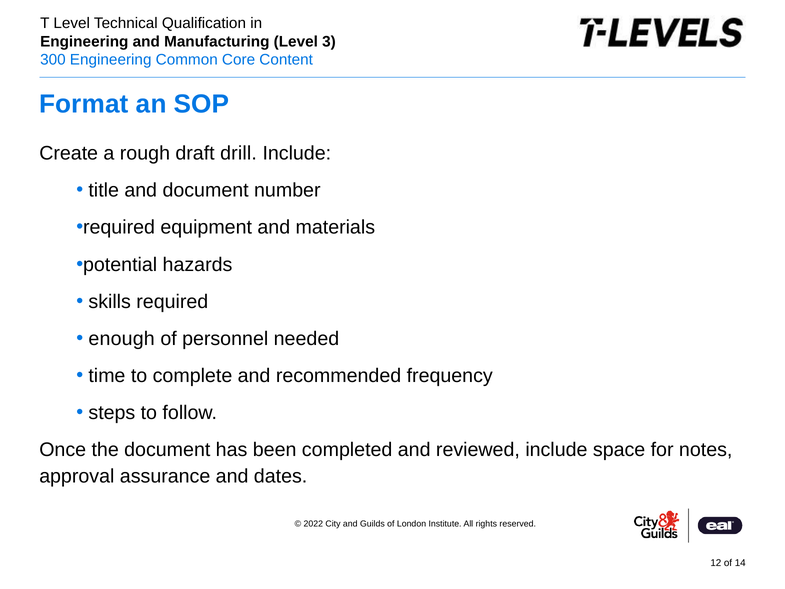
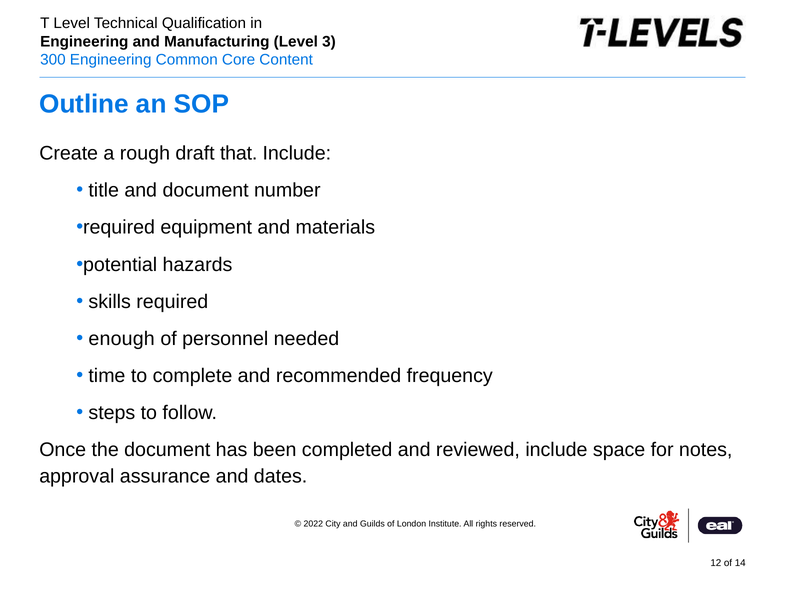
Format: Format -> Outline (84, 104)
drill: drill -> that (239, 153)
